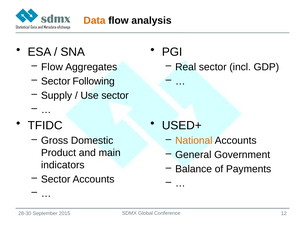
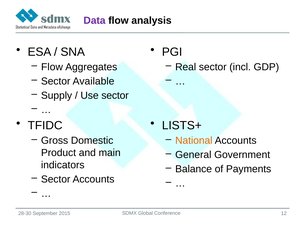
Data colour: orange -> purple (94, 20)
Following: Following -> Available (94, 81)
USED+: USED+ -> LISTS+ (182, 125)
